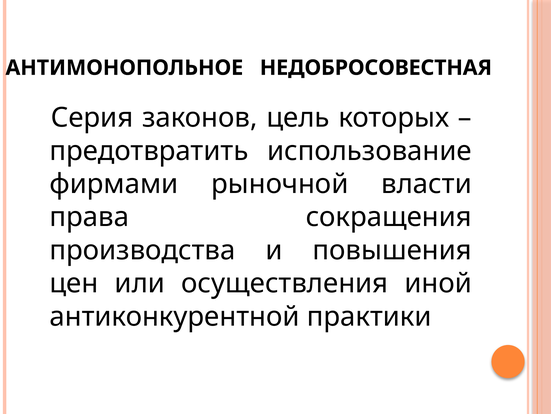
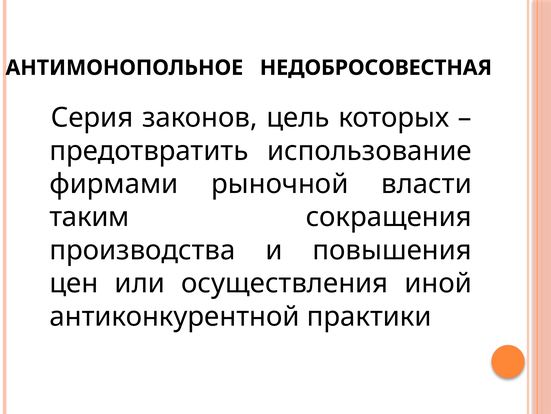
права: права -> таким (89, 217)
